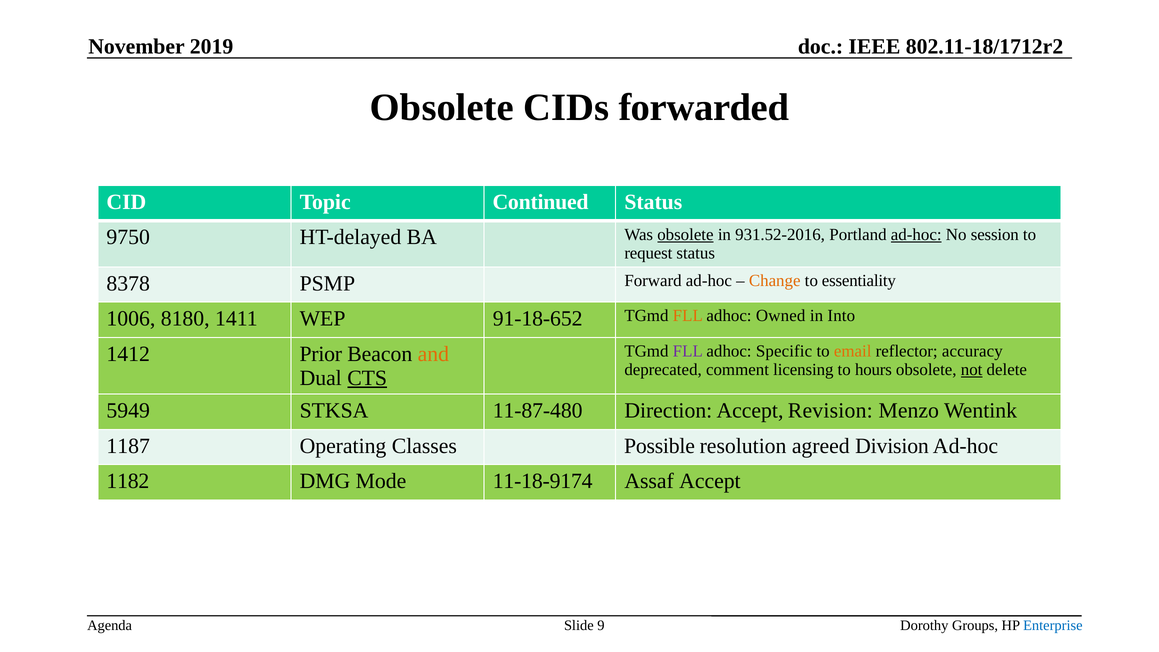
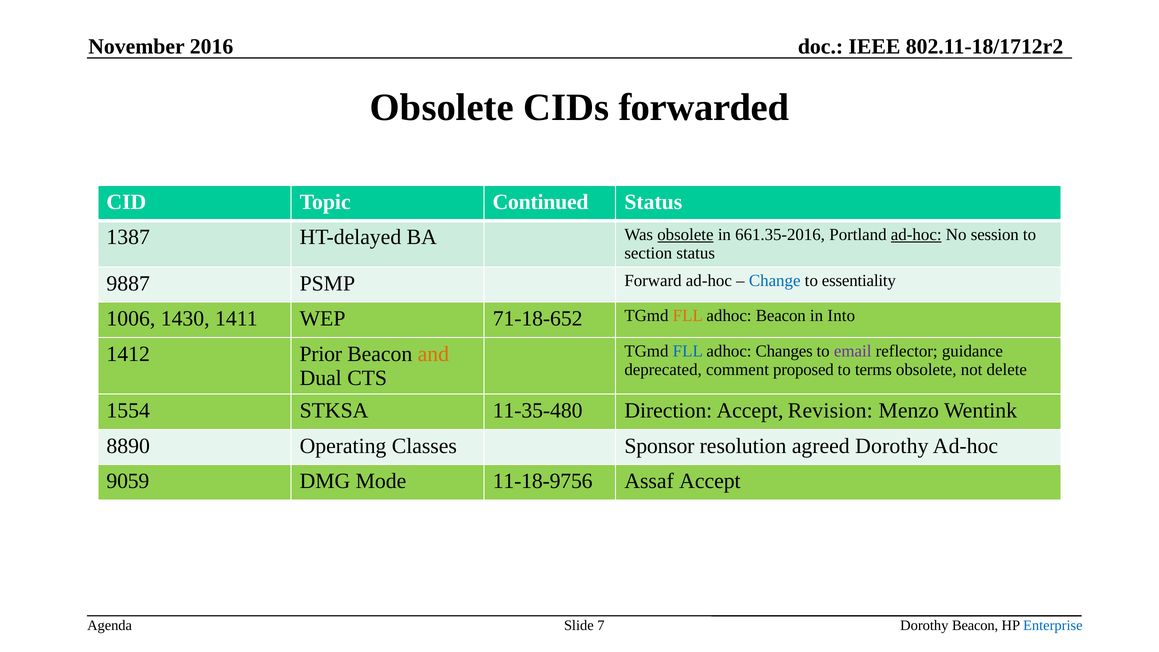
2019: 2019 -> 2016 (212, 46)
9750: 9750 -> 1387 (128, 237)
931.52-2016: 931.52-2016 -> 661.35-2016 (780, 235)
request: request -> section (648, 253)
8378: 8378 -> 9887 (128, 283)
Change colour: orange -> blue (775, 281)
8180: 8180 -> 1430 (185, 319)
91-18-652: 91-18-652 -> 71-18-652 (538, 319)
adhoc Owned: Owned -> Beacon (781, 316)
FLL colour: purple -> blue (688, 351)
Specific: Specific -> Changes (784, 351)
email colour: orange -> purple (853, 351)
accuracy: accuracy -> guidance (972, 351)
licensing: licensing -> proposed (803, 370)
hours: hours -> terms (873, 370)
not underline: present -> none (972, 370)
CTS underline: present -> none (367, 378)
5949: 5949 -> 1554 (128, 411)
11-87-480: 11-87-480 -> 11-35-480 (538, 411)
1187: 1187 -> 8890 (128, 446)
Possible: Possible -> Sponsor (659, 446)
agreed Division: Division -> Dorothy (892, 446)
1182: 1182 -> 9059 (128, 481)
11-18-9174: 11-18-9174 -> 11-18-9756 (543, 481)
9: 9 -> 7 (601, 625)
Dorothy Groups: Groups -> Beacon (975, 625)
